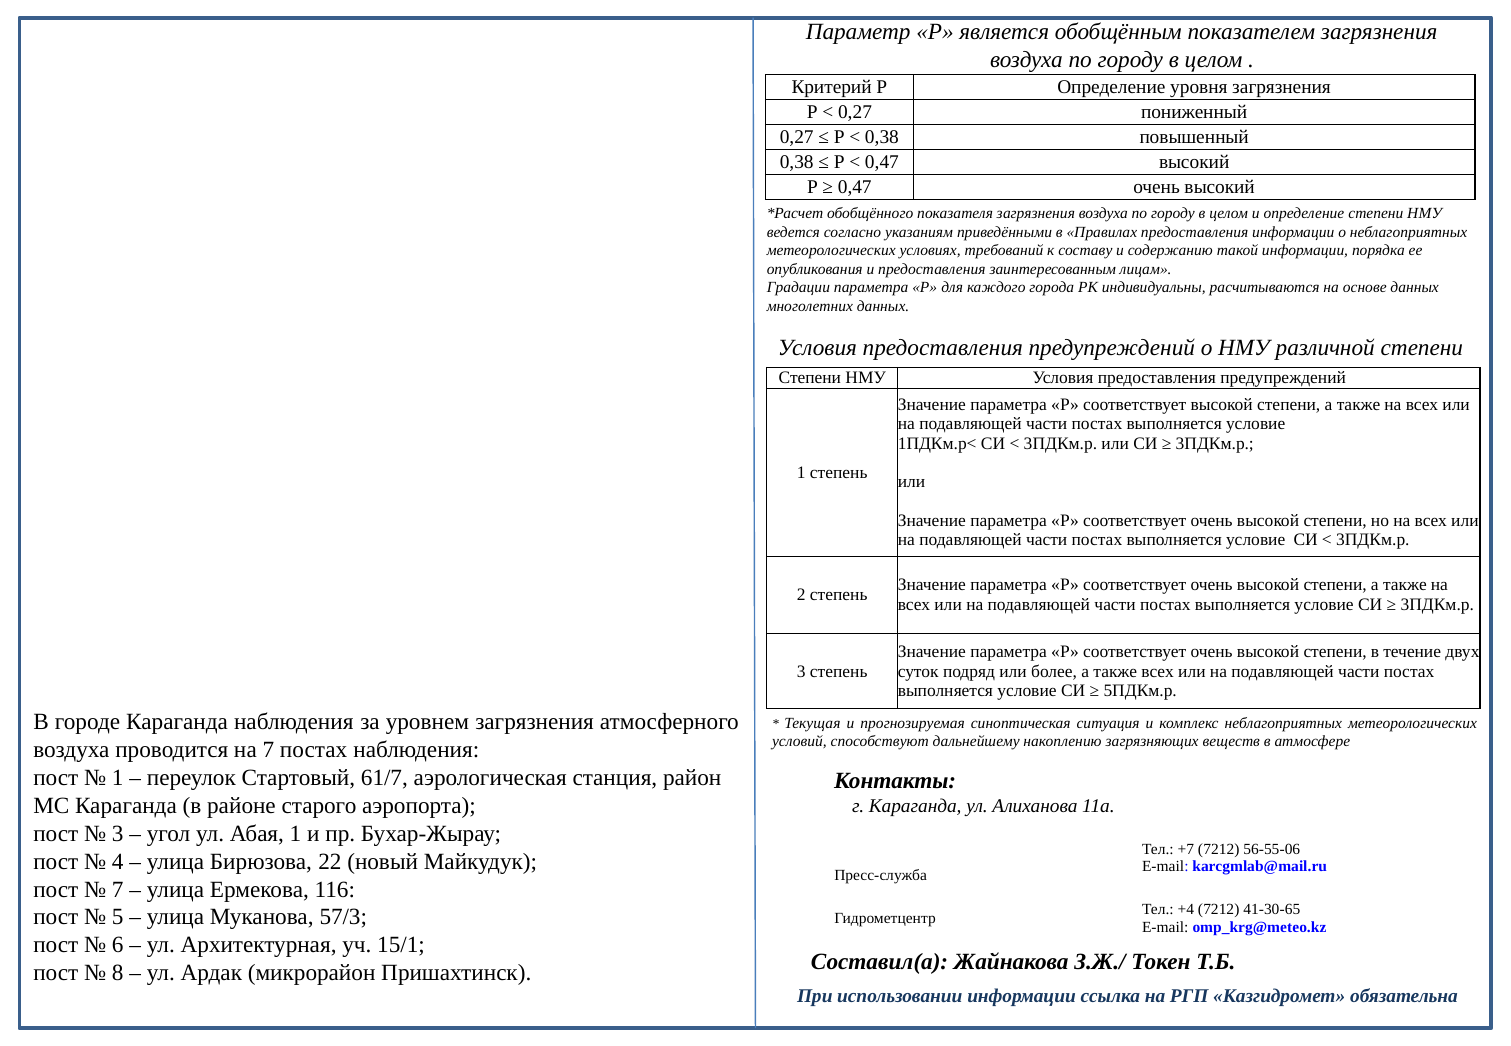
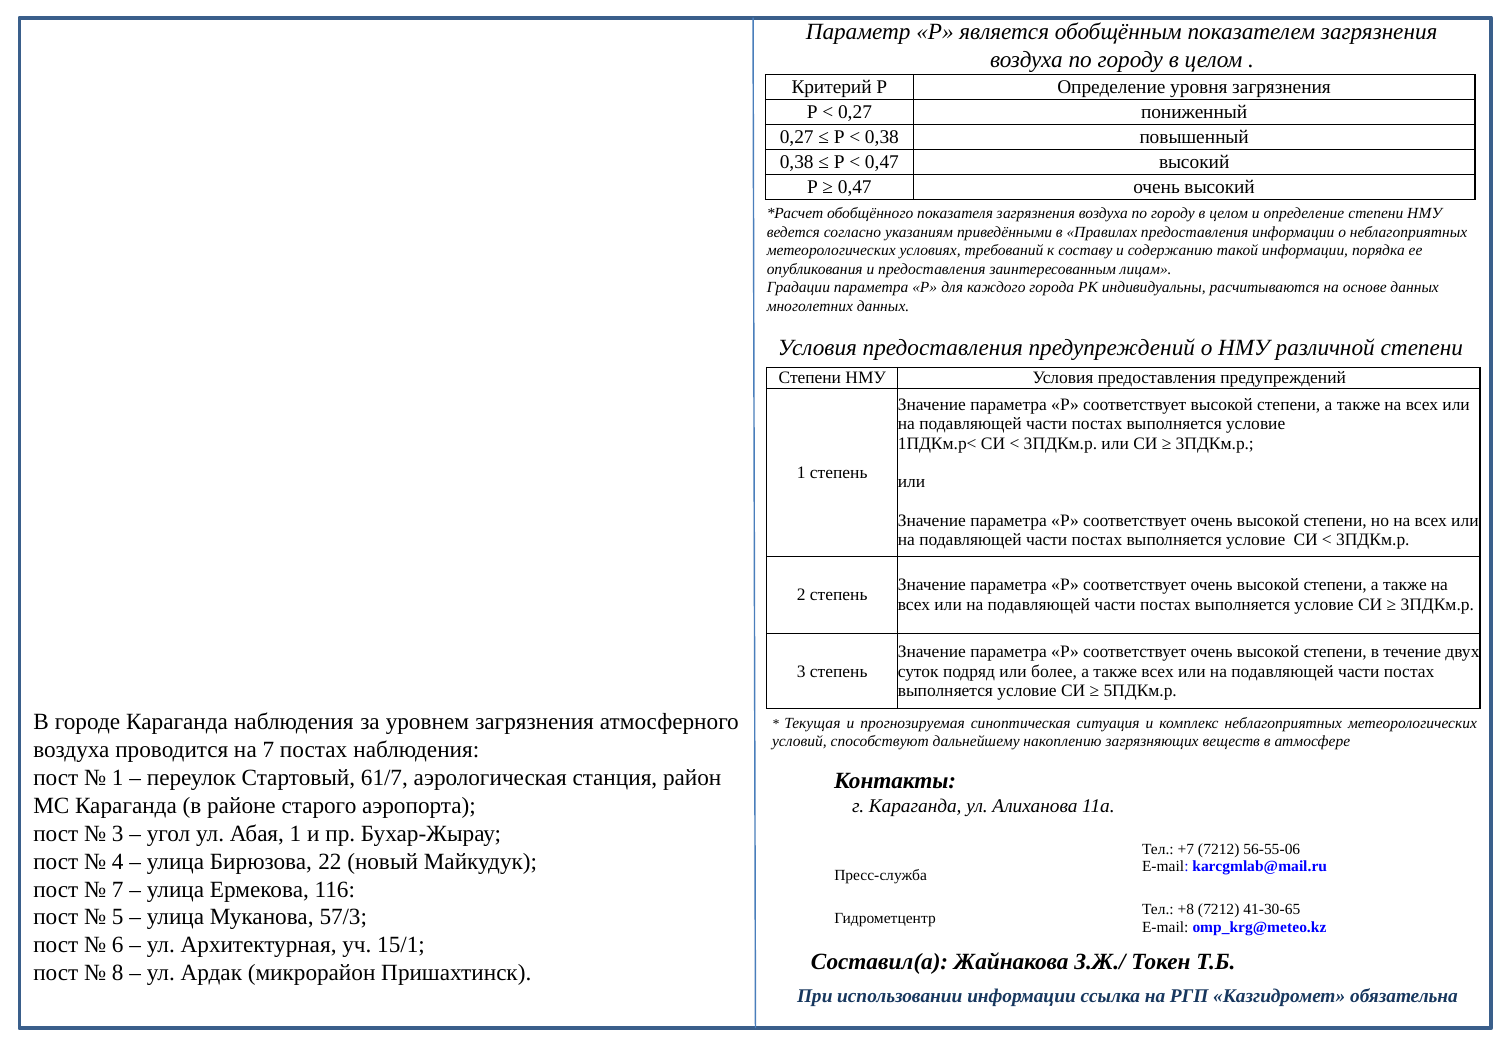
+4: +4 -> +8 (1186, 910)
